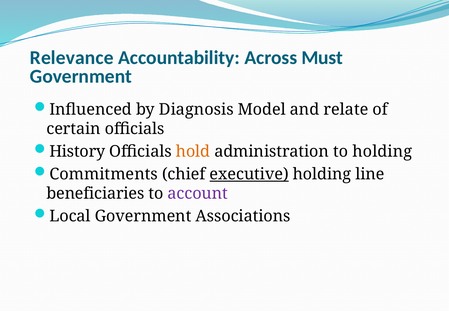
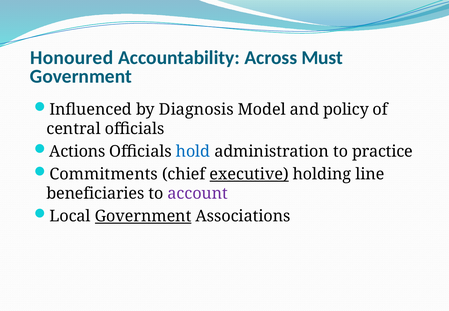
Relevance: Relevance -> Honoured (72, 58)
relate: relate -> policy (346, 110)
certain: certain -> central (74, 129)
History: History -> Actions (77, 152)
hold colour: orange -> blue (193, 152)
to holding: holding -> practice (382, 152)
Government underline: none -> present (143, 216)
